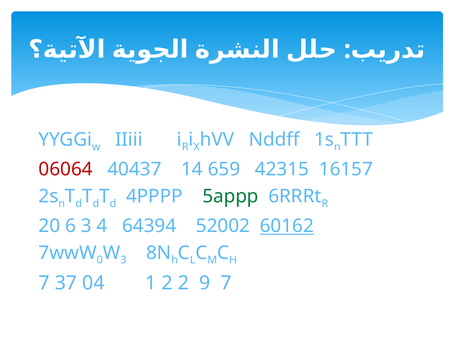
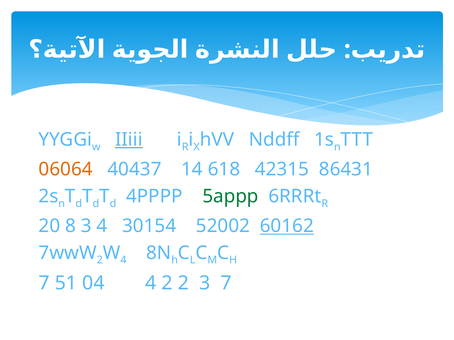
IIiii underline: none -> present (129, 140)
06064 colour: red -> orange (66, 170)
659: 659 -> 618 (224, 170)
16157: 16157 -> 86431 (346, 170)
6: 6 -> 8 (71, 226)
64394: 64394 -> 30154 (149, 226)
0: 0 -> 2 (100, 260)
3: 3 -> 4 (123, 260)
37: 37 -> 51 (66, 284)
04 1: 1 -> 4 (151, 284)
2 9: 9 -> 3 (205, 284)
